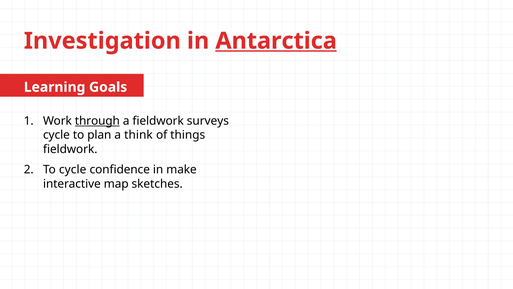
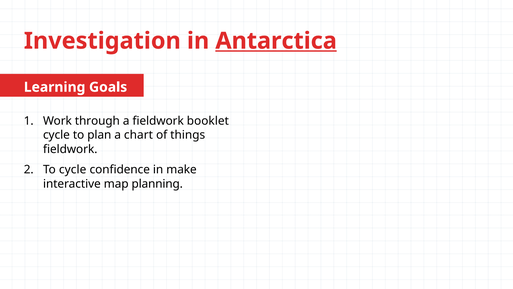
through underline: present -> none (97, 121)
surveys: surveys -> booklet (208, 121)
think: think -> chart (138, 135)
sketches: sketches -> planning (157, 184)
